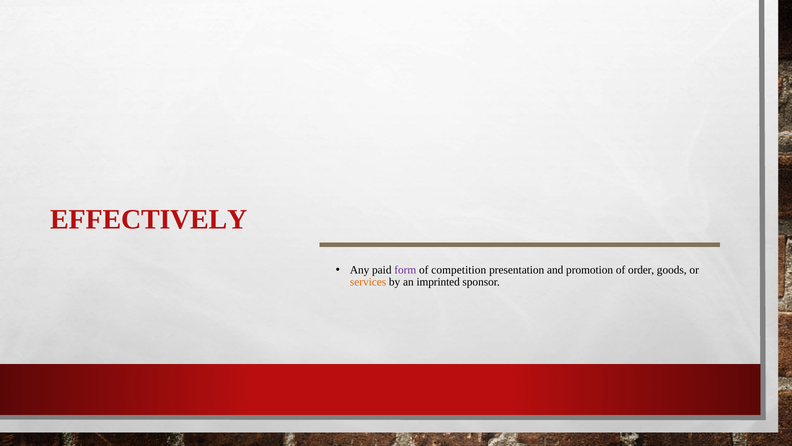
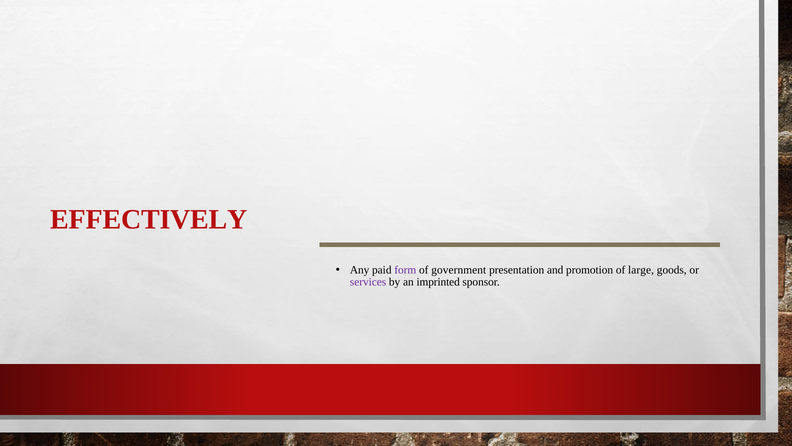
competition: competition -> government (459, 270)
order: order -> large (641, 270)
services colour: orange -> purple (368, 282)
